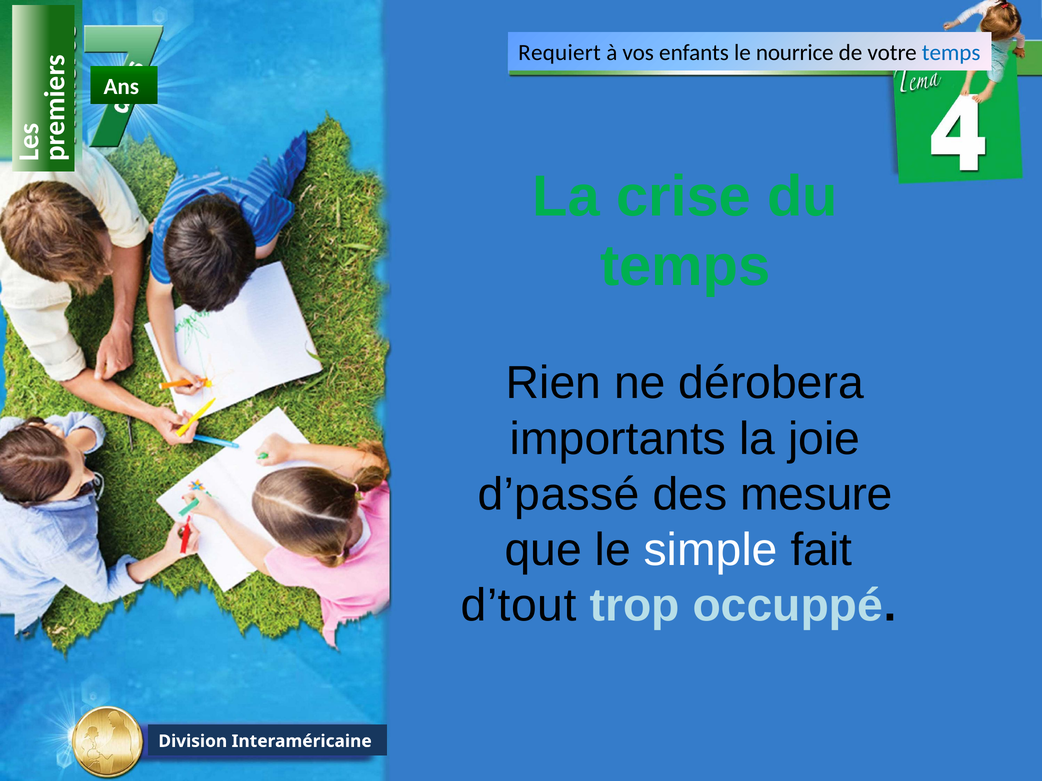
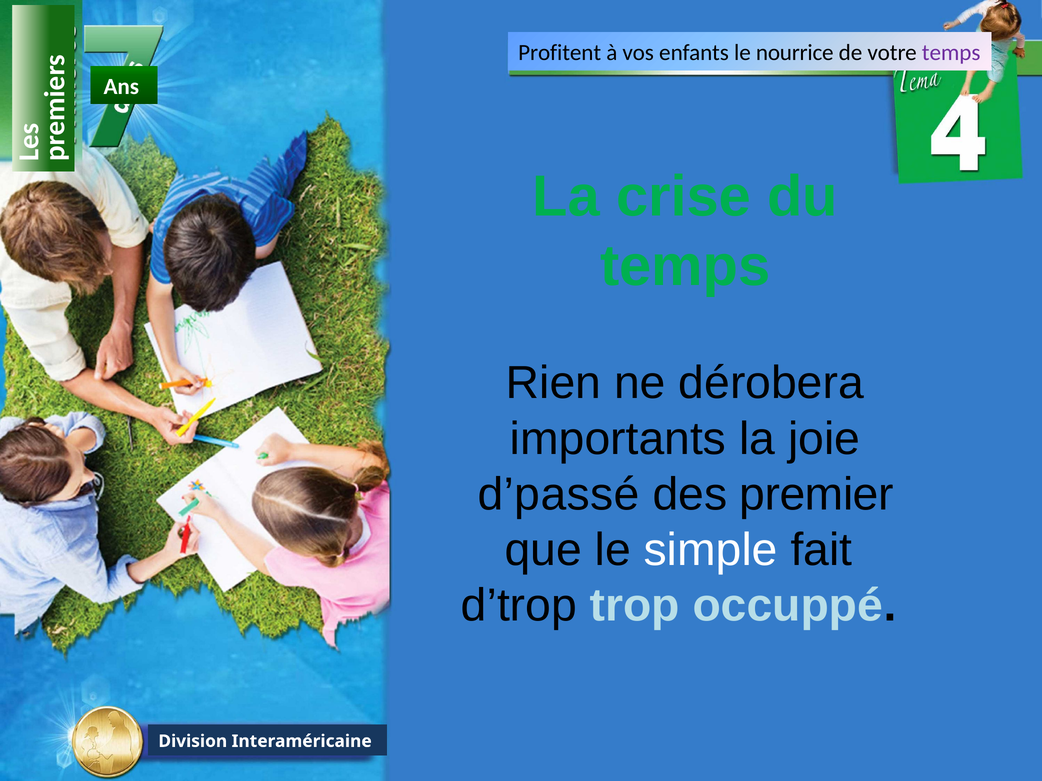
Requiert: Requiert -> Profitent (560, 53)
temps colour: blue -> purple (951, 53)
mesure: mesure -> premier (816, 495)
d’tout: d’tout -> d’trop (519, 606)
